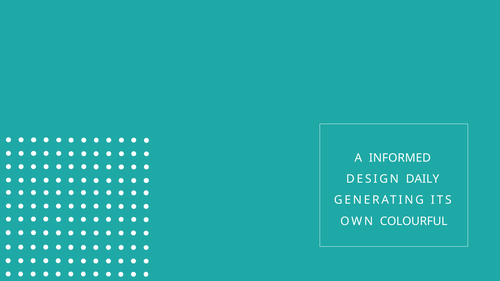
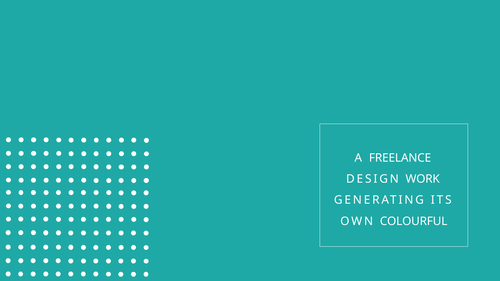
INFORMED: INFORMED -> FREELANCE (400, 158)
DAILY: DAILY -> WORK (423, 179)
